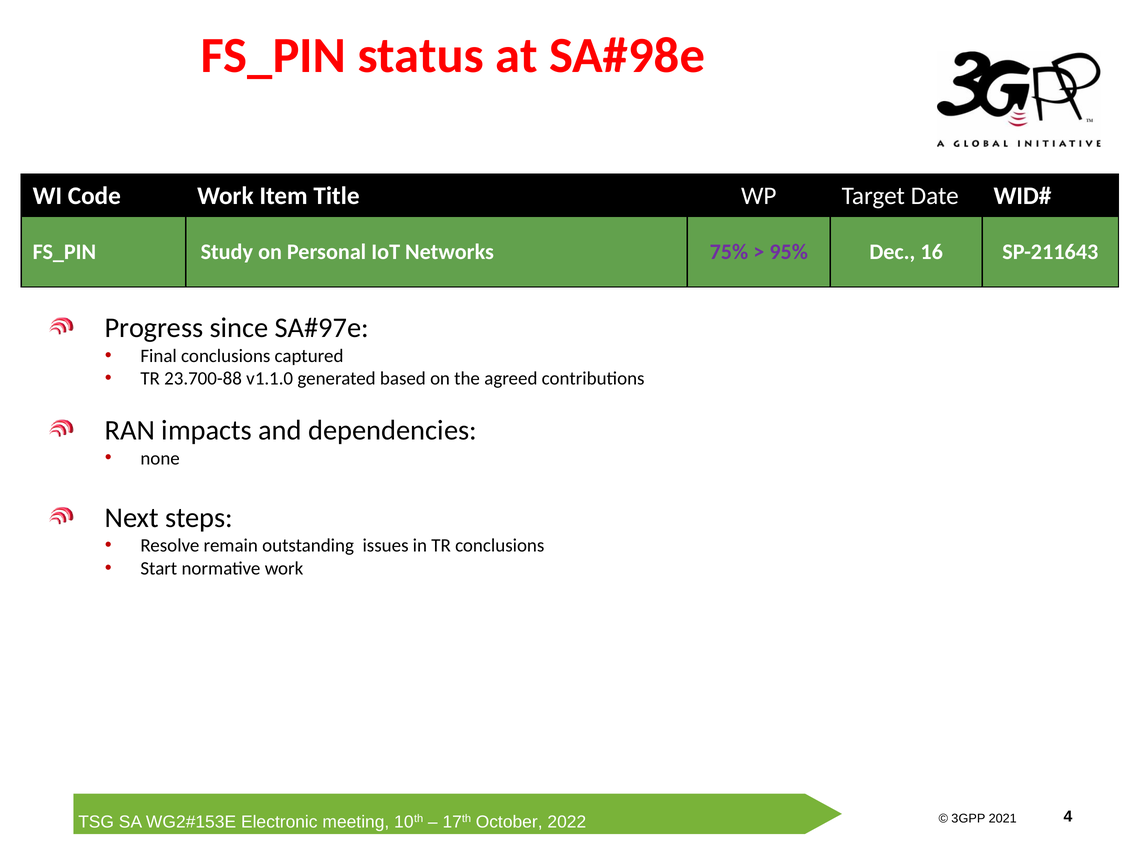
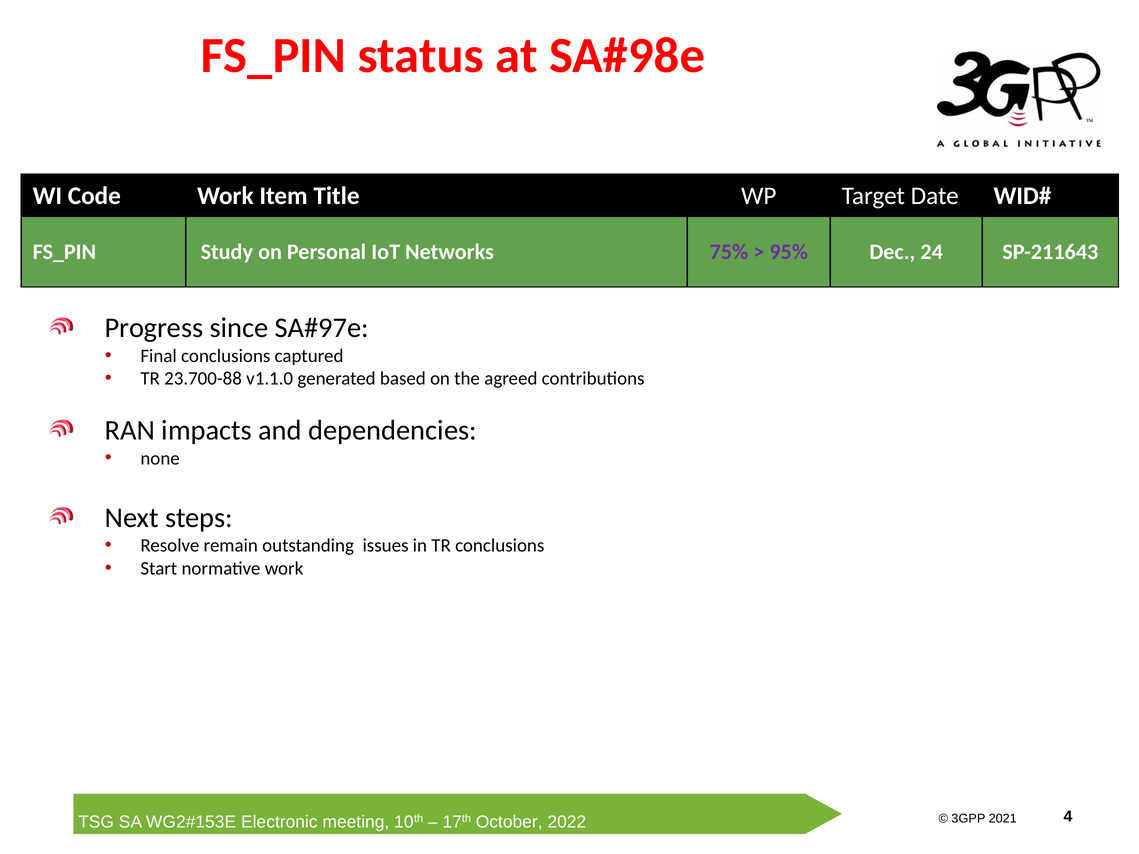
16: 16 -> 24 (932, 252)
